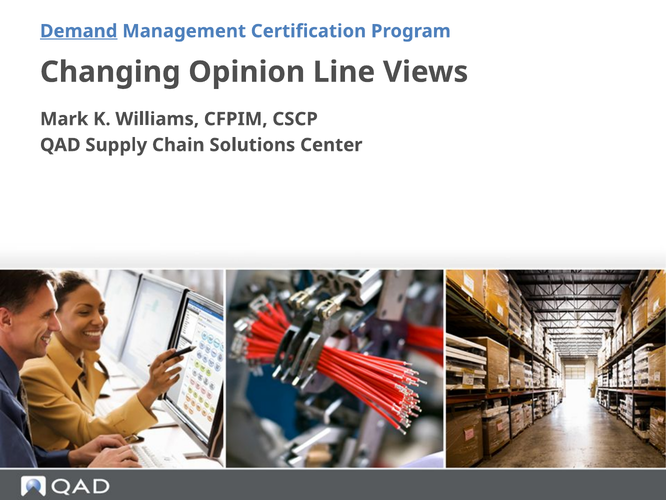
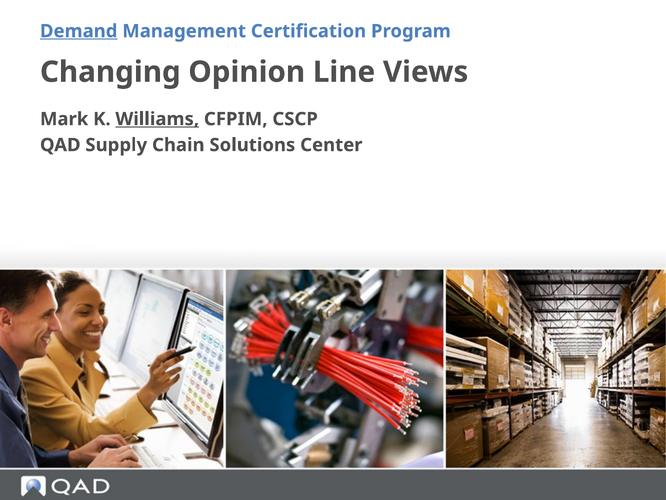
Williams underline: none -> present (157, 119)
